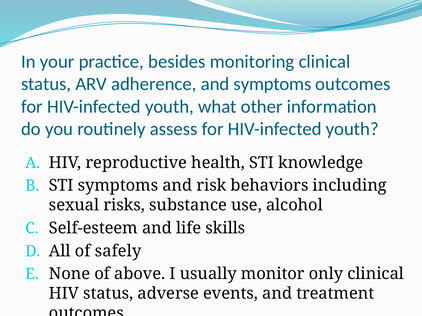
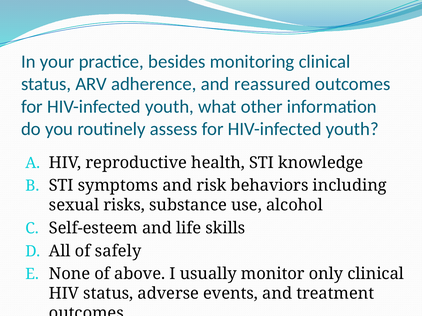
and symptoms: symptoms -> reassured (272, 84)
